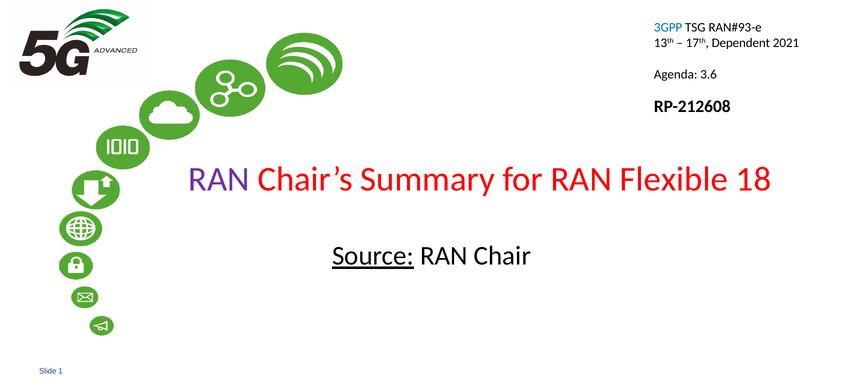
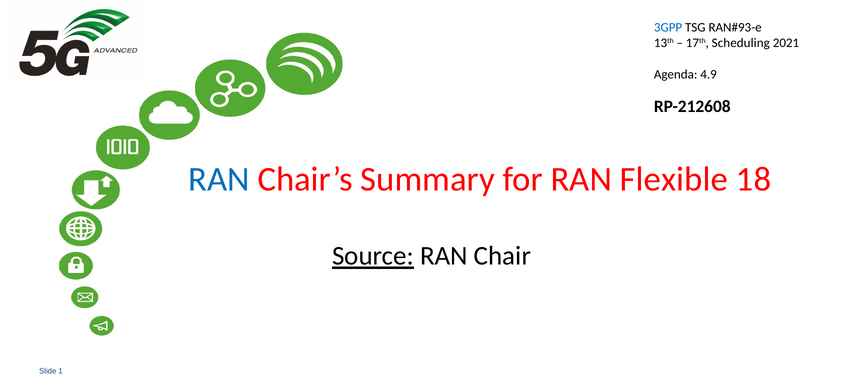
Dependent: Dependent -> Scheduling (741, 43)
3.6: 3.6 -> 4.9 (709, 74)
RAN colour: purple -> blue (219, 179)
